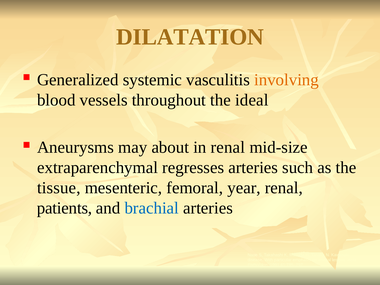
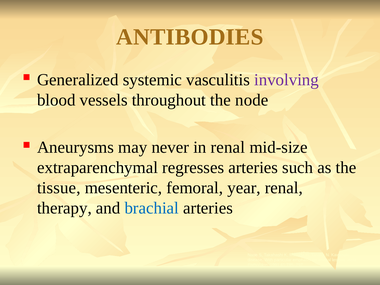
DILATATION: DILATATION -> ANTIBODIES (190, 37)
involving colour: orange -> purple (287, 80)
ideal: ideal -> node (252, 100)
about: about -> never (170, 147)
patients: patients -> therapy (64, 208)
